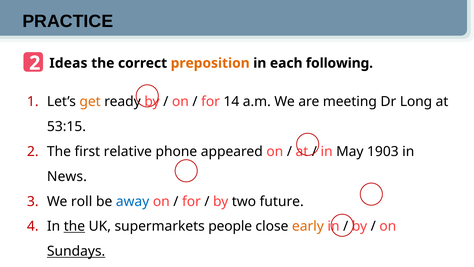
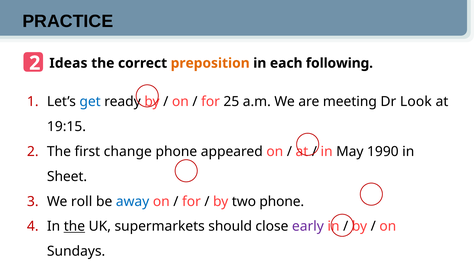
get colour: orange -> blue (90, 102)
14: 14 -> 25 (231, 102)
Long: Long -> Look (416, 102)
53:15: 53:15 -> 19:15 (66, 127)
relative: relative -> change (128, 151)
1903: 1903 -> 1990 (383, 151)
News: News -> Sheet (67, 176)
two future: future -> phone (282, 201)
people: people -> should (230, 226)
early colour: orange -> purple (308, 226)
Sundays underline: present -> none (76, 251)
